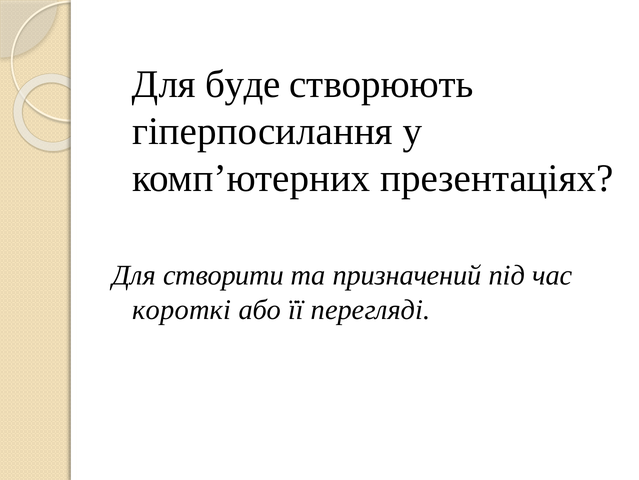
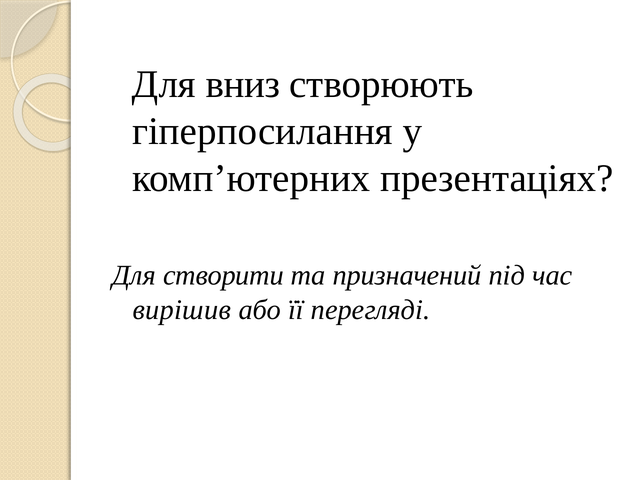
буде: буде -> вниз (243, 84)
короткі: короткі -> вирішив (182, 309)
